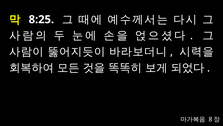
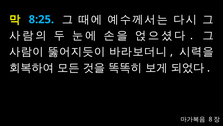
8:25 colour: white -> light blue (41, 19)
